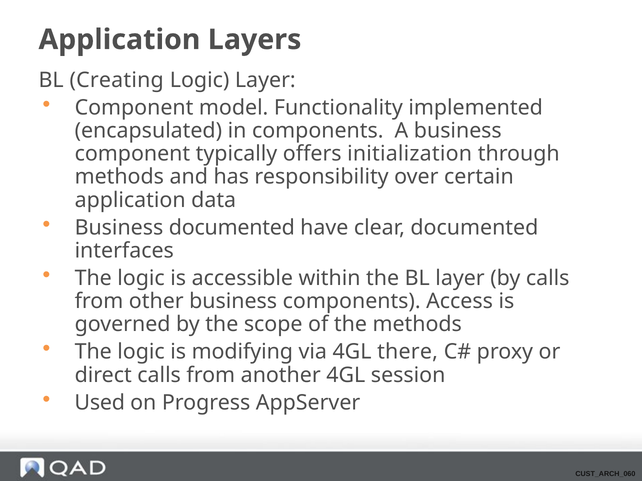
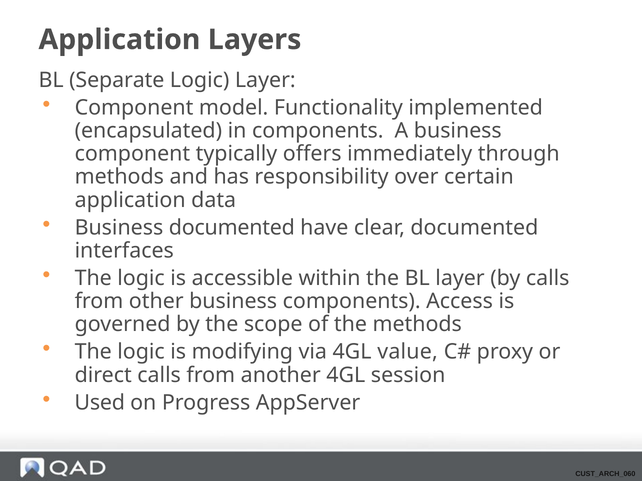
Creating: Creating -> Separate (117, 80)
initialization: initialization -> immediately (410, 154)
there: there -> value (408, 352)
